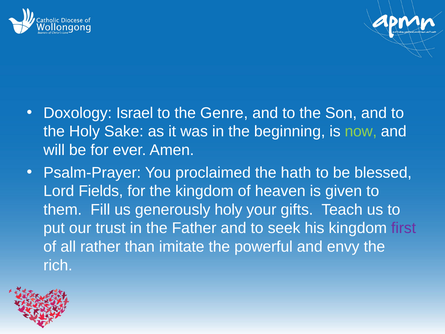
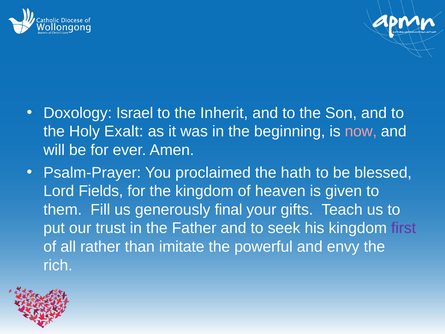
Genre: Genre -> Inherit (224, 113)
Sake: Sake -> Exalt (124, 131)
now colour: light green -> pink (361, 131)
generously holy: holy -> final (228, 210)
